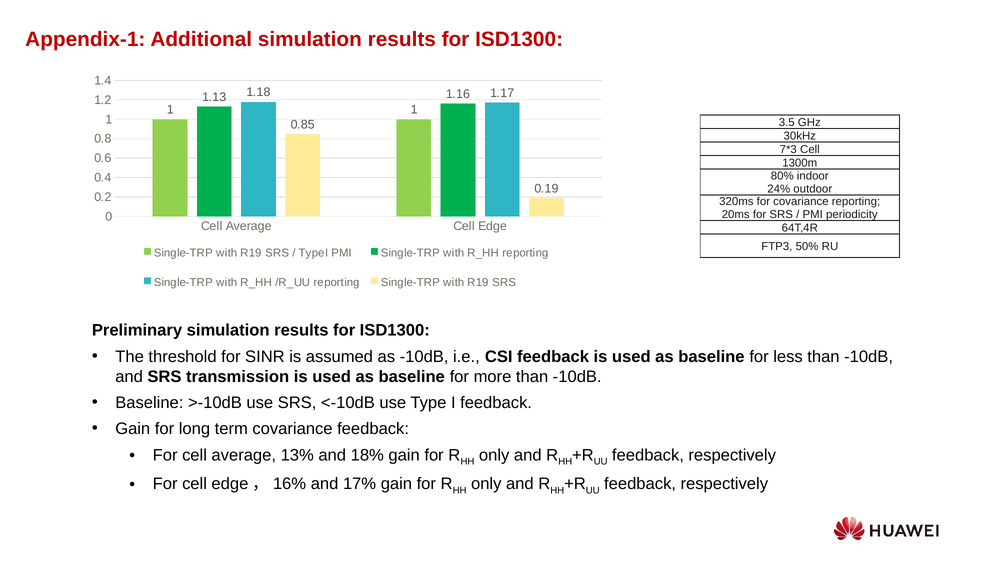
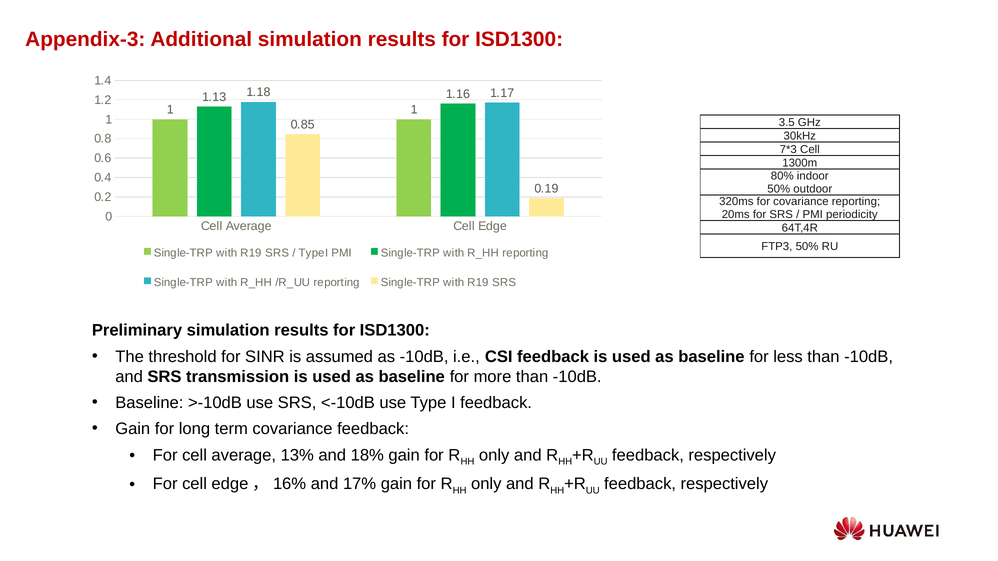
Appendix-1: Appendix-1 -> Appendix-3 (85, 39)
24%: 24% -> 50% (779, 189)
